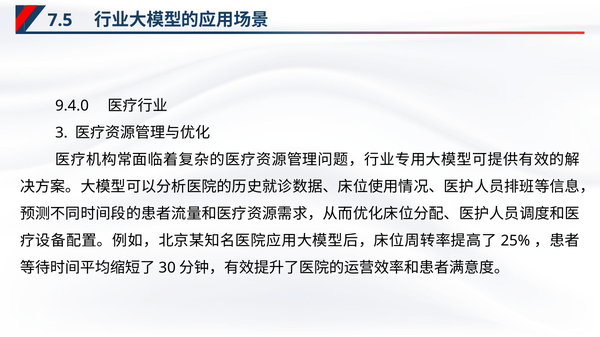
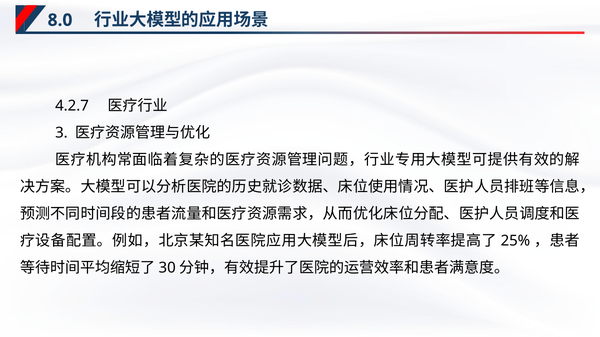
7.5: 7.5 -> 8.0 (60, 20)
9.4.0: 9.4.0 -> 4.2.7 (72, 106)
